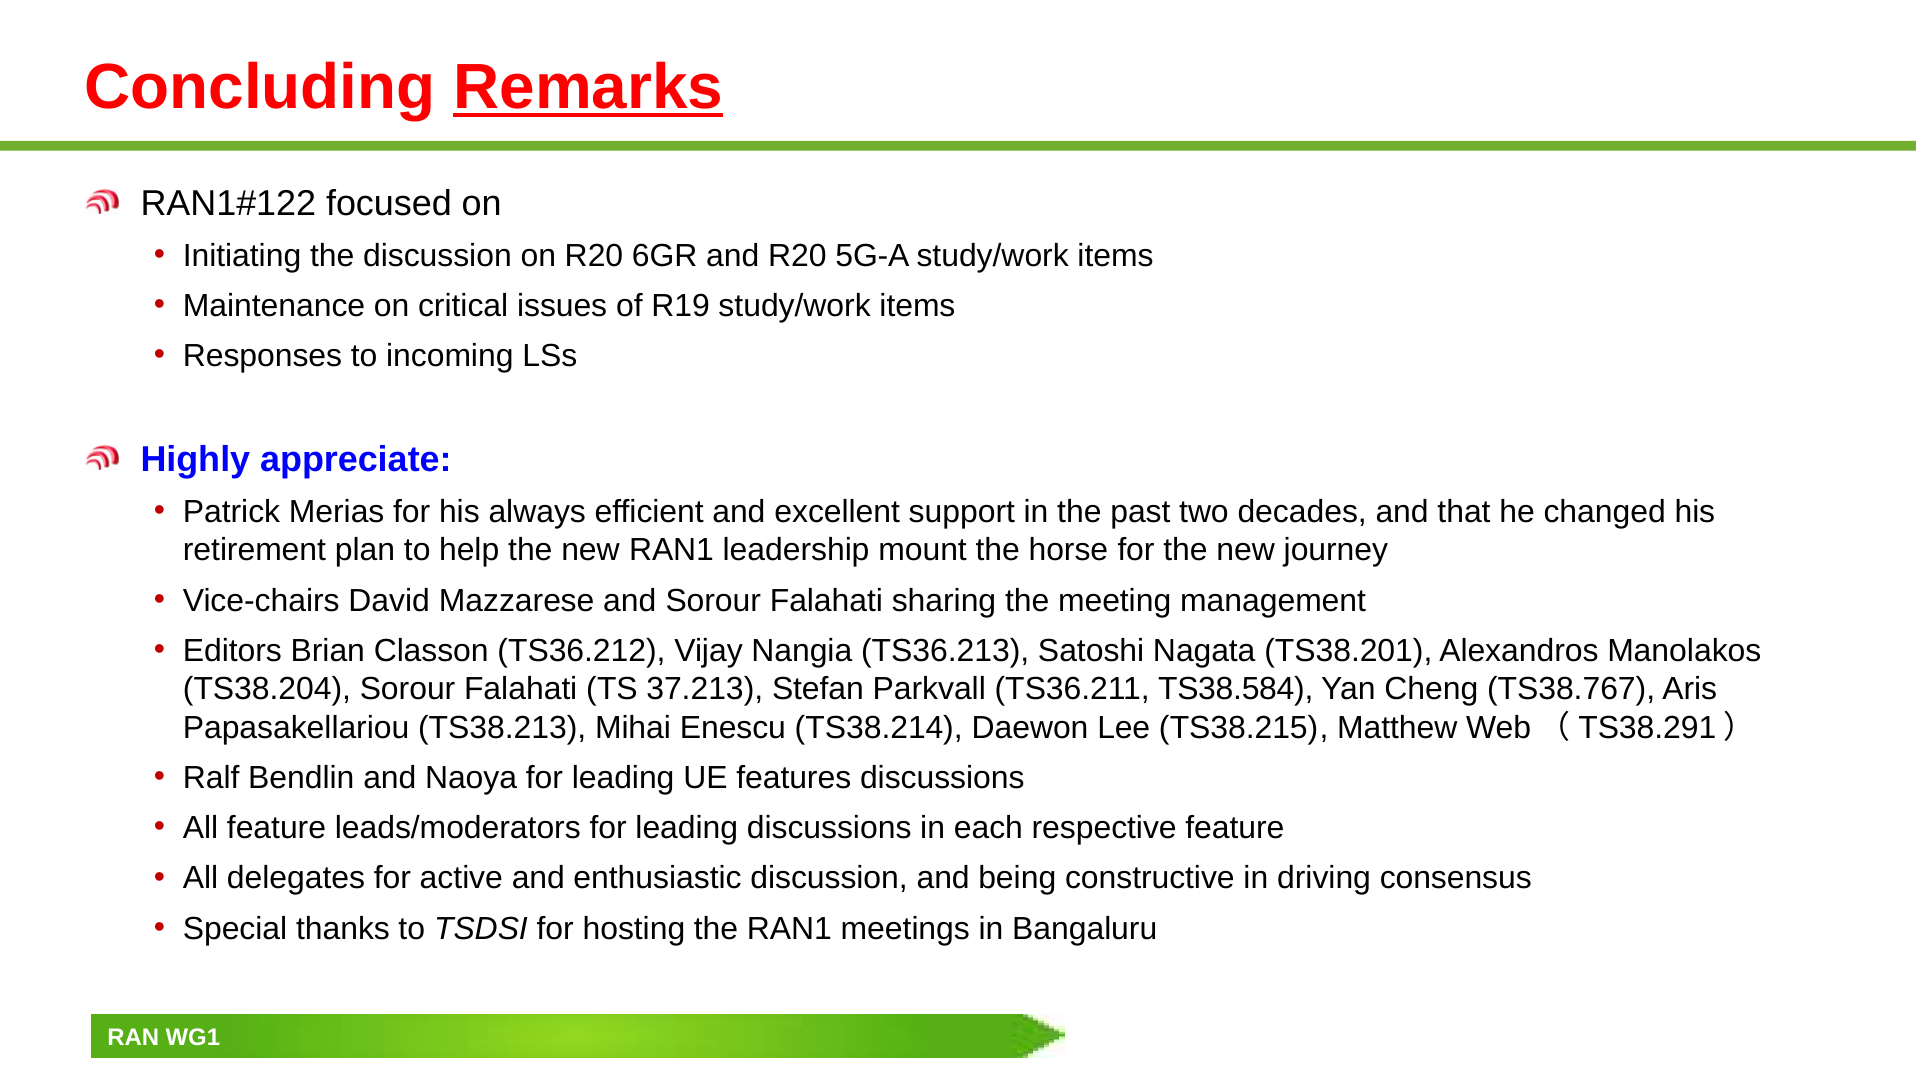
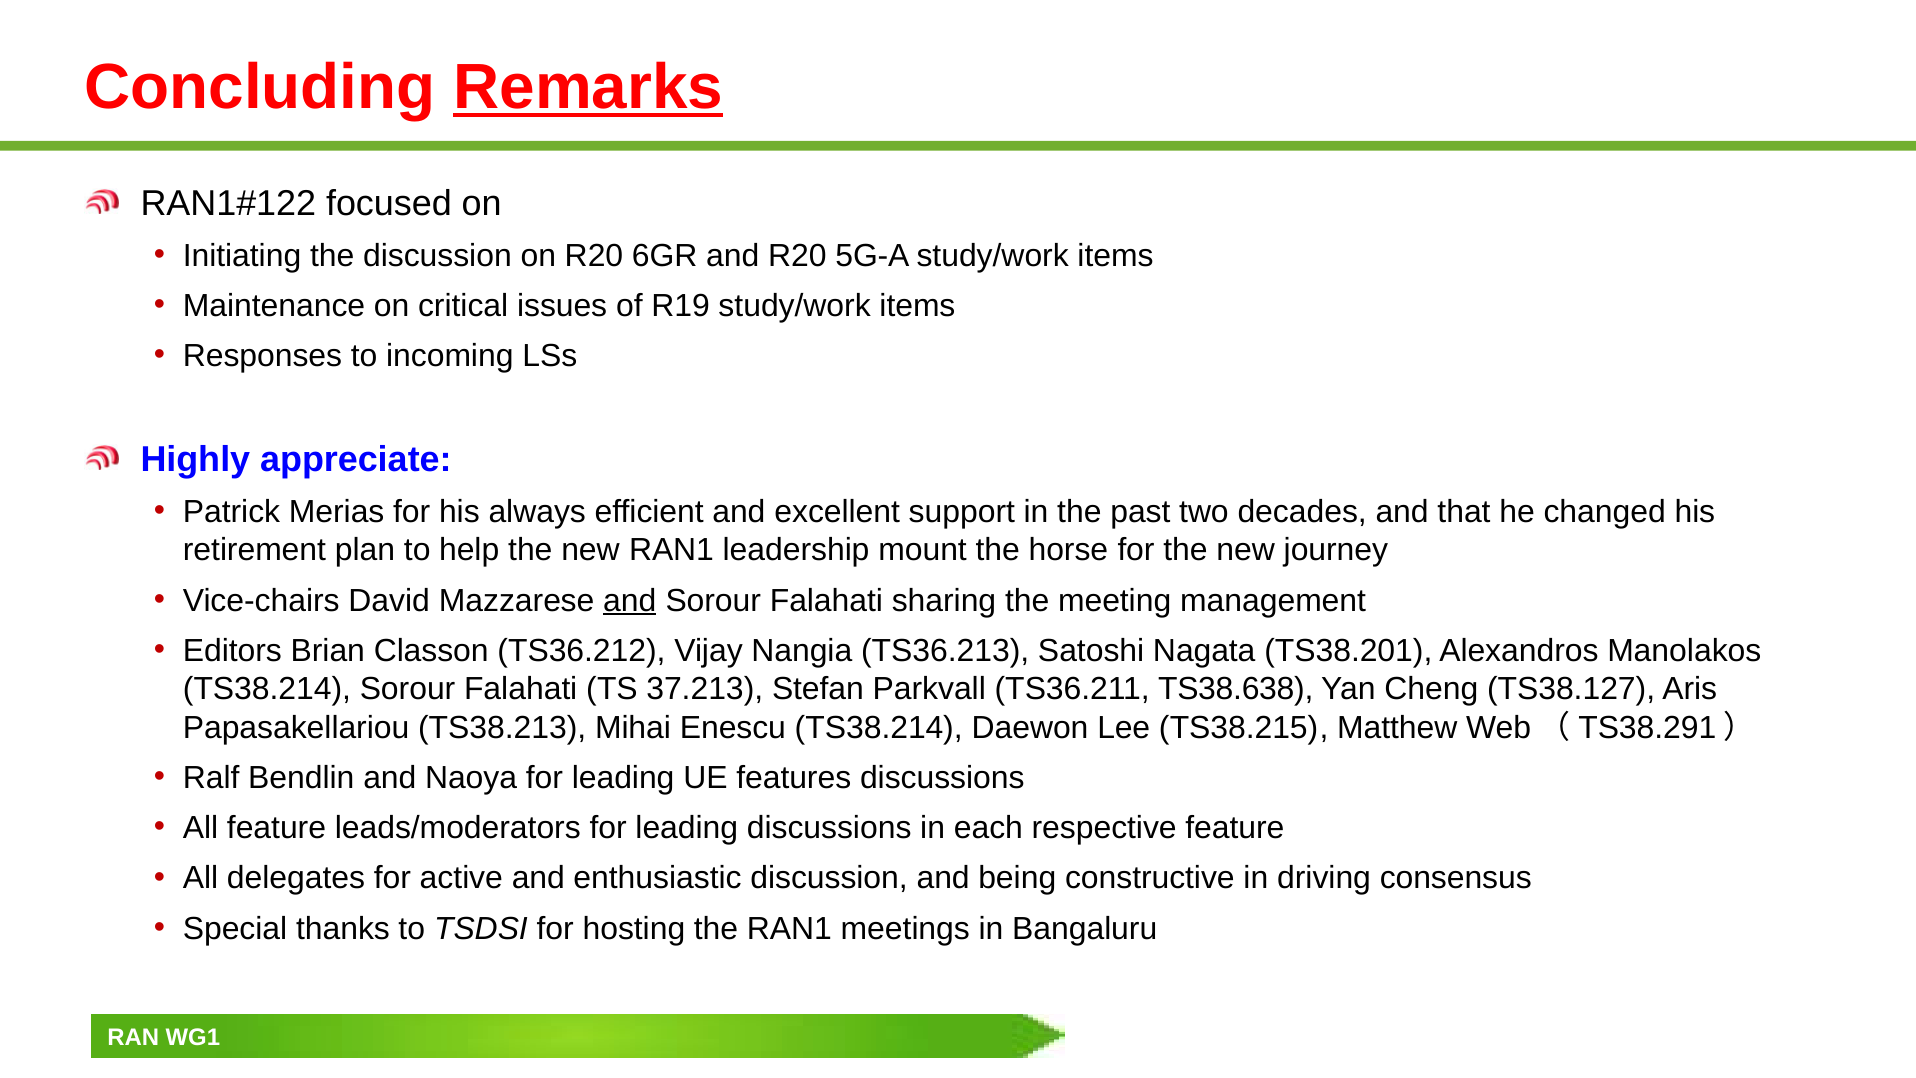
and underline: none -> present (630, 600)
TS38.204: TS38.204 -> TS38.214 (267, 689)
TS38.584: TS38.584 -> TS38.638 (1236, 689)
TS38.767: TS38.767 -> TS38.127 (1571, 689)
